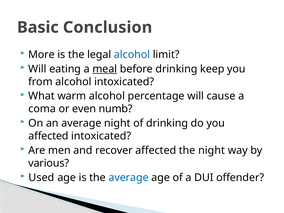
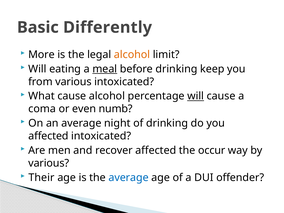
Conclusion: Conclusion -> Differently (108, 27)
alcohol colour: blue -> orange (132, 55)
from alcohol: alcohol -> various (73, 82)
What warm: warm -> cause (72, 96)
will underline: none -> present (196, 96)
the night: night -> occur (212, 150)
Used: Used -> Their (41, 178)
